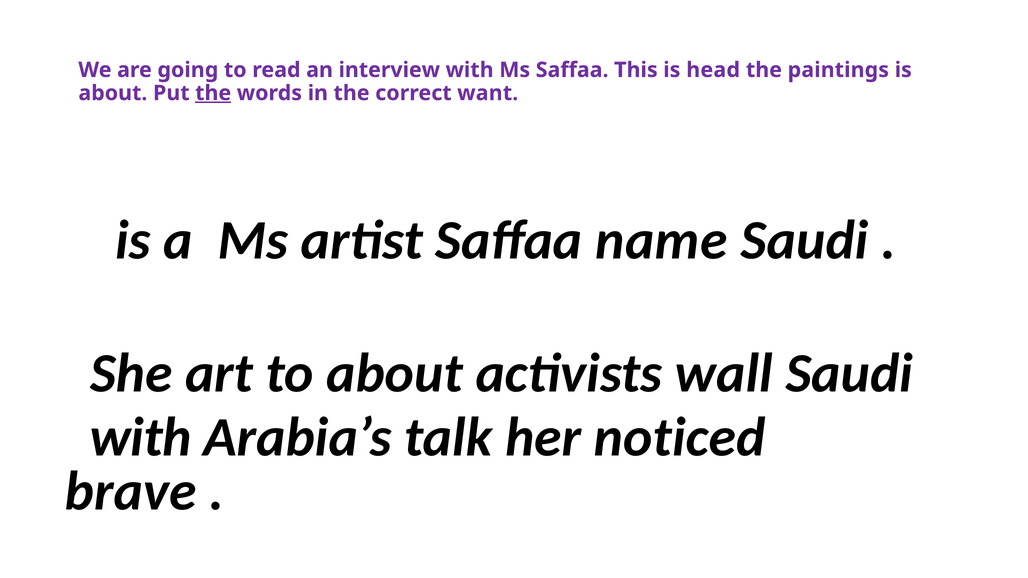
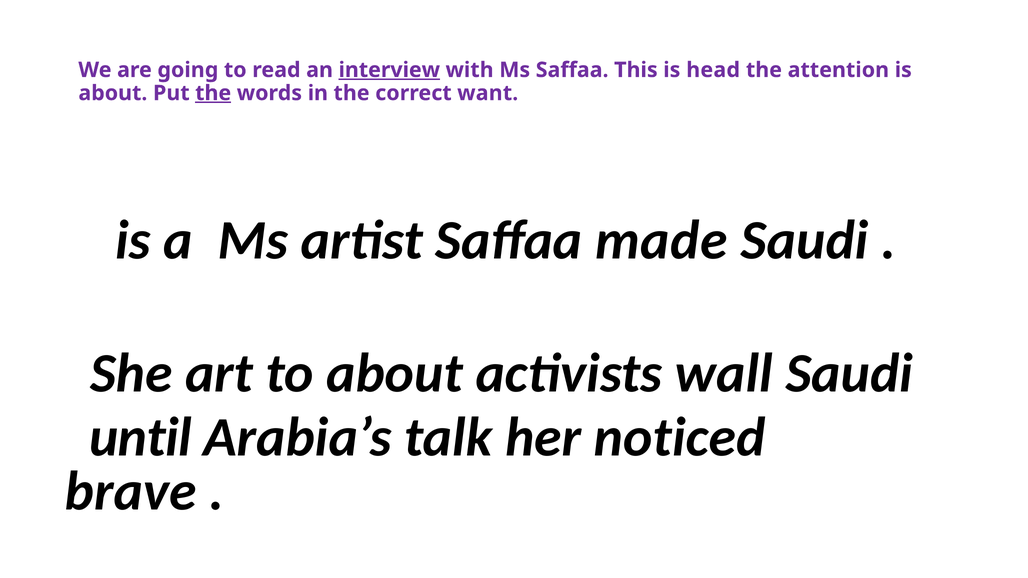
interview underline: none -> present (389, 70)
paintings: paintings -> attention (838, 70)
name: name -> made (661, 240)
with: with -> until (141, 437)
